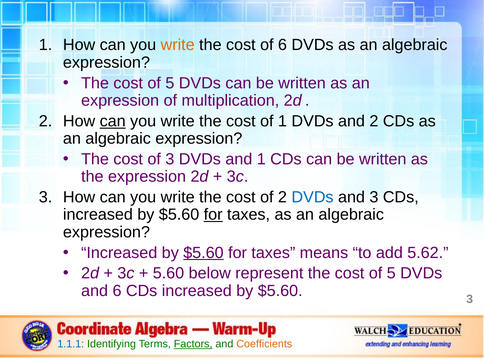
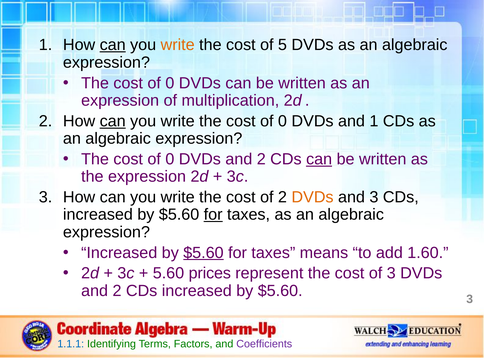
can underline: none -> present (113, 45)
of 6: 6 -> 5 (282, 45)
5: 5 -> 0 (170, 83)
1: 1 -> 0 (282, 121)
and 2: 2 -> 1 (374, 121)
3: 3 -> 0 (170, 159)
1: 1 -> 2 (261, 159)
can underline: none -> present (319, 159)
DVDs colour: blue -> orange (313, 197)
5.62: 5.62 -> 1.60 (428, 253)
below: below -> prices (210, 273)
5: 5 -> 3 (391, 273)
6: 6 -> 2 (117, 291)
Factors underline: present -> none (193, 344)
Coefficients colour: orange -> purple (264, 344)
